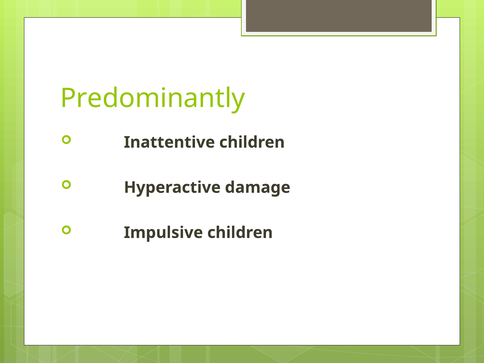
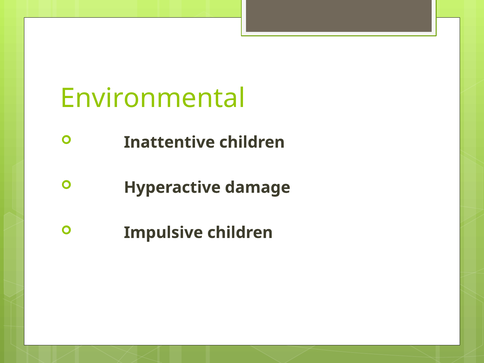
Predominantly: Predominantly -> Environmental (153, 98)
